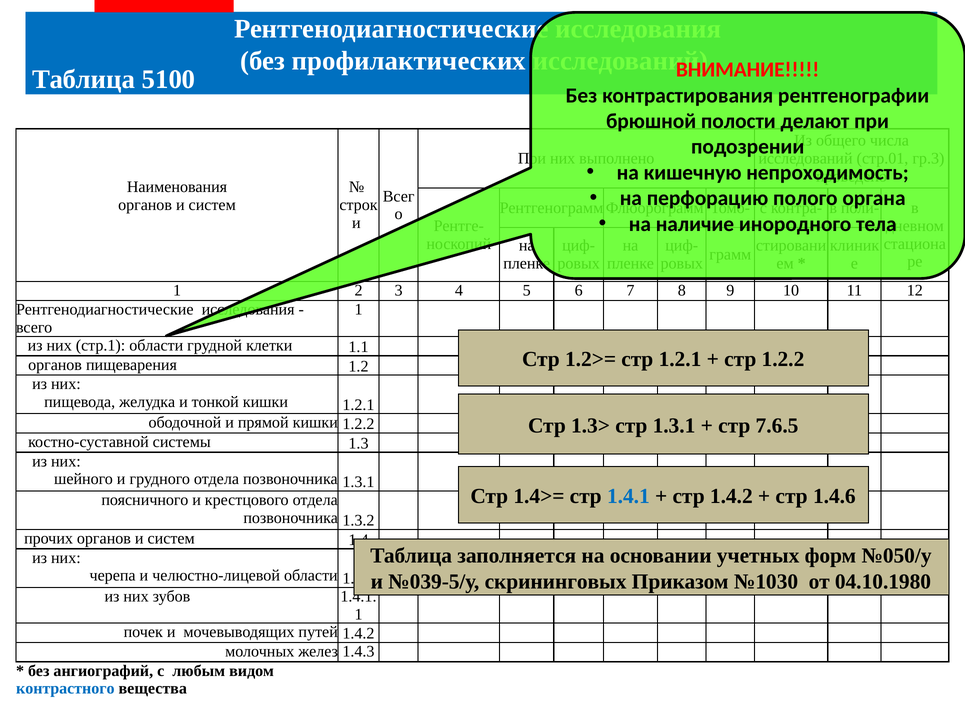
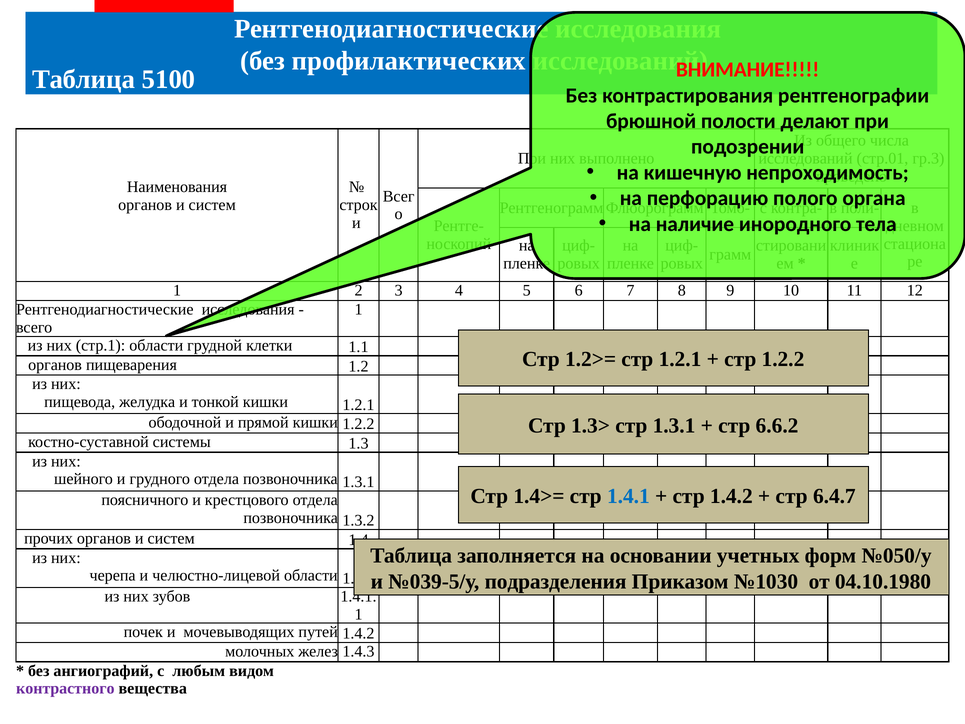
7.6.5: 7.6.5 -> 6.6.2 (777, 426)
1.4.6: 1.4.6 -> 6.4.7 (834, 496)
скрининговых: скрининговых -> подразделения (556, 581)
контрастного colour: blue -> purple (65, 688)
